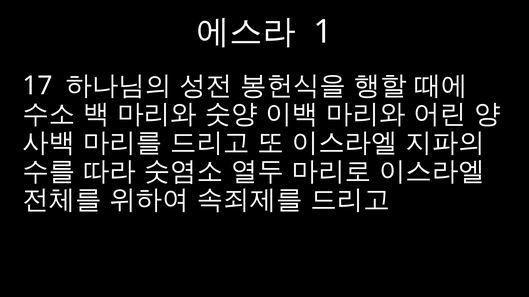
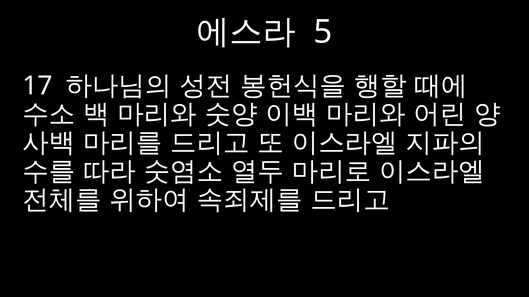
1: 1 -> 5 (323, 32)
